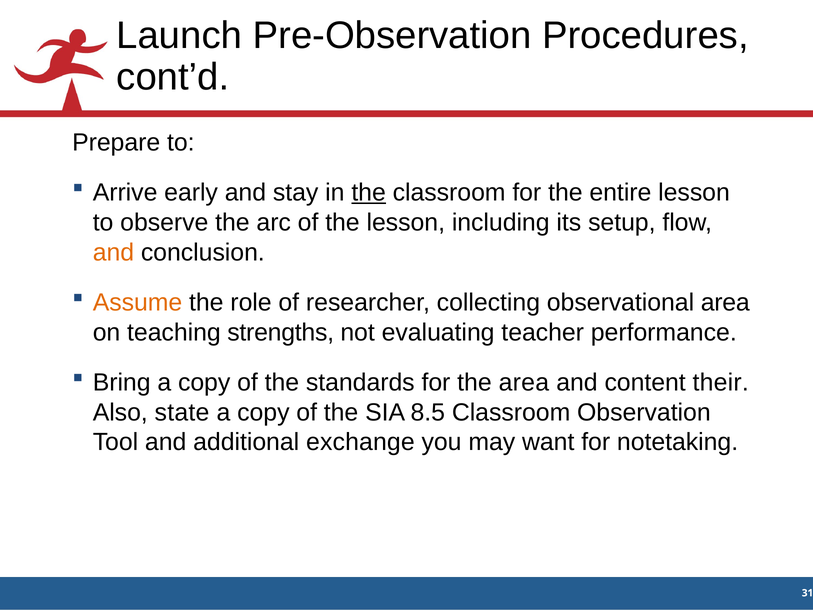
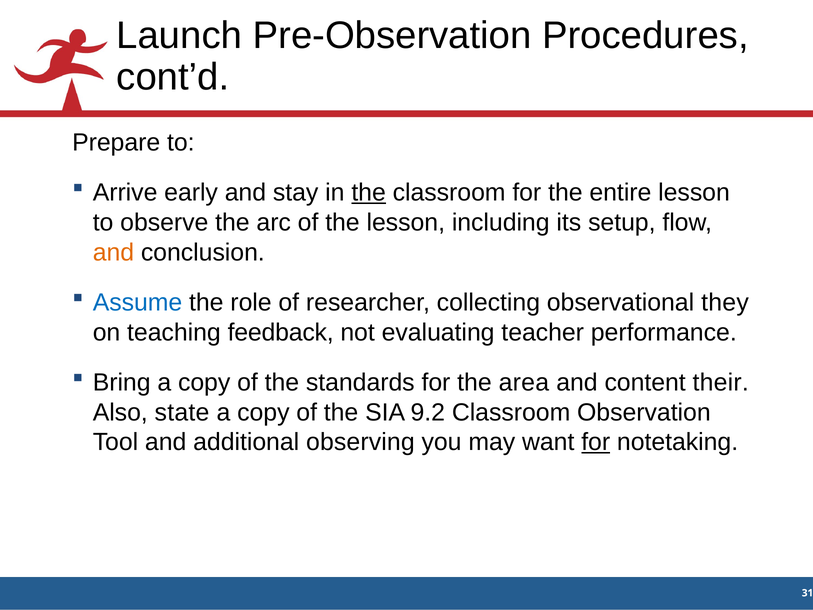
Assume colour: orange -> blue (138, 302)
observational area: area -> they (725, 302)
strengths: strengths -> feedback (281, 332)
8.5: 8.5 -> 9.2 (428, 412)
exchange: exchange -> observing (360, 442)
for underline: none -> present (596, 442)
